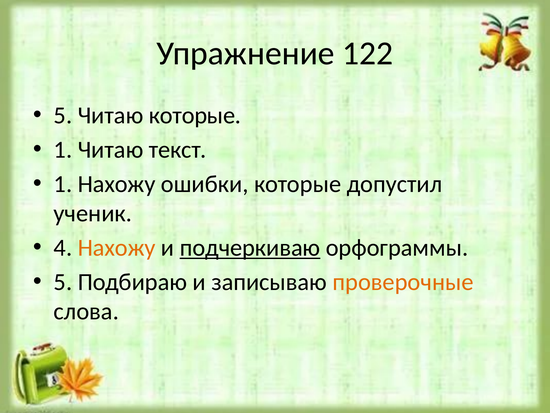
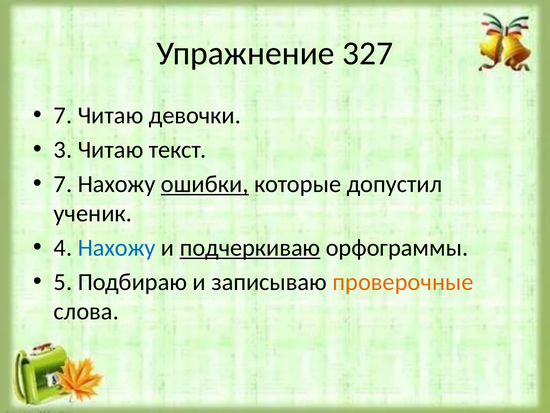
122: 122 -> 327 (368, 53)
5: 5 -> 7 (63, 115)
Читаю которые: которые -> девочки (195, 115)
1: 1 -> 3 (63, 150)
1: 1 -> 7 (63, 184)
ошибки underline: none -> present (205, 184)
Нахожу colour: orange -> blue (117, 247)
